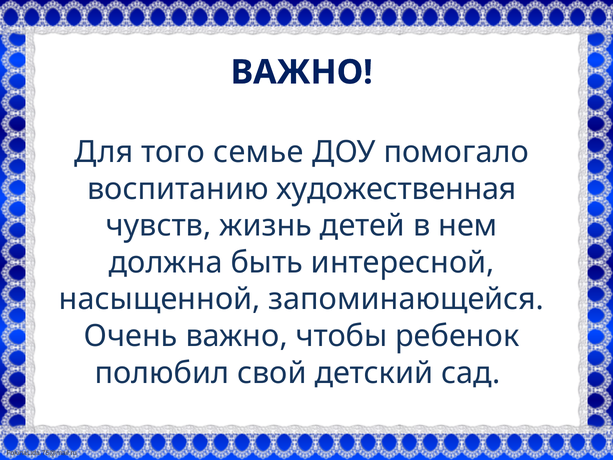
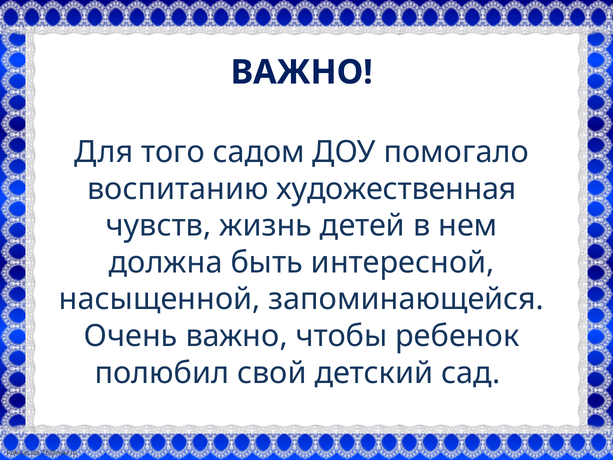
семье: семье -> садом (259, 152)
